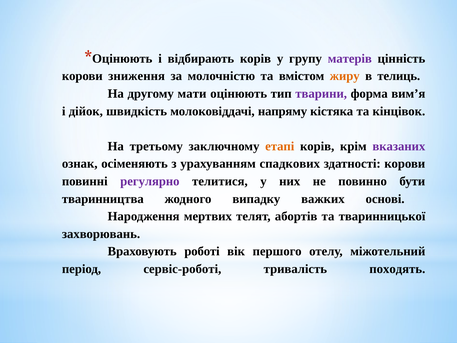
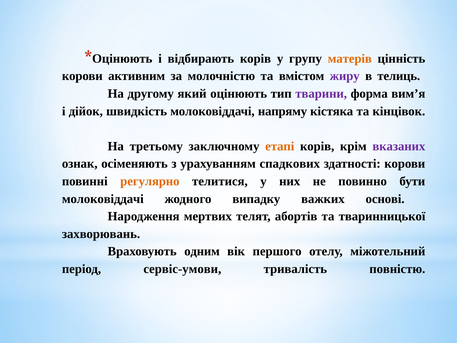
матерів colour: purple -> orange (350, 58)
зниження: зниження -> активним (137, 76)
жиру colour: orange -> purple (345, 76)
мати: мати -> який (192, 94)
регулярно colour: purple -> orange (150, 181)
тваринництва: тваринництва -> молоковіддачі (103, 199)
роботі: роботі -> одним (202, 251)
сервіс-роботі: сервіс-роботі -> сервіс-умови (182, 269)
походять: походять -> повністю (397, 269)
